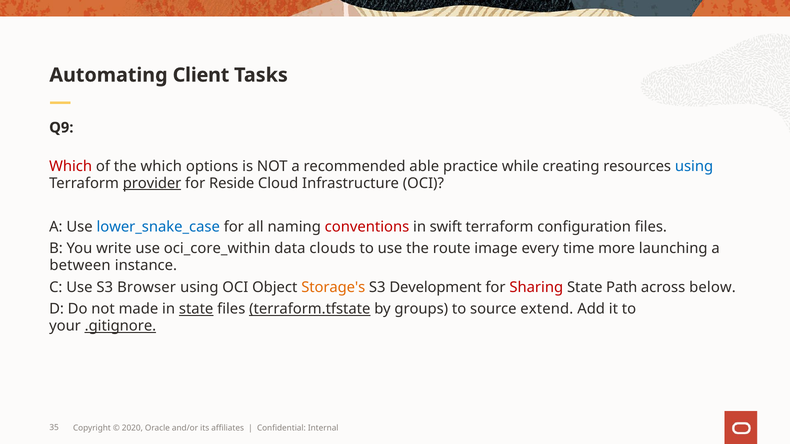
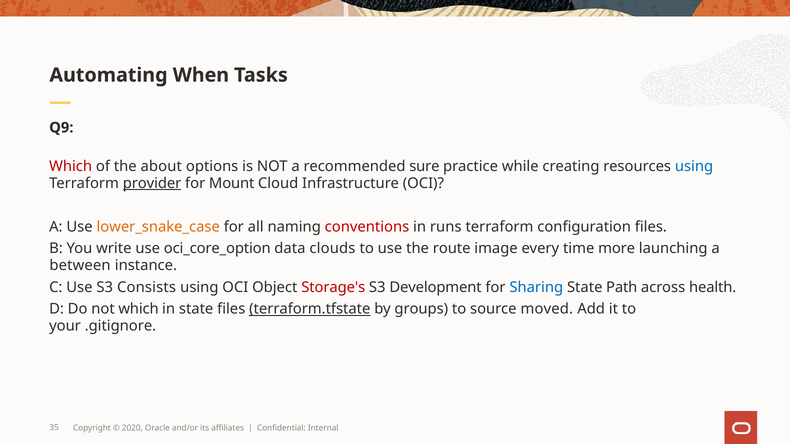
Client: Client -> When (201, 75)
the which: which -> about (161, 166)
able: able -> sure (424, 166)
Reside: Reside -> Mount (232, 183)
lower_snake_case colour: blue -> orange (158, 227)
swift: swift -> runs (446, 227)
oci_core_within: oci_core_within -> oci_core_option (217, 249)
Browser: Browser -> Consists (147, 288)
Storage's colour: orange -> red (333, 288)
Sharing colour: red -> blue (536, 288)
below: below -> health (713, 288)
not made: made -> which (139, 309)
state underline: present -> none (196, 309)
extend: extend -> moved (547, 309)
.gitignore underline: present -> none (120, 326)
